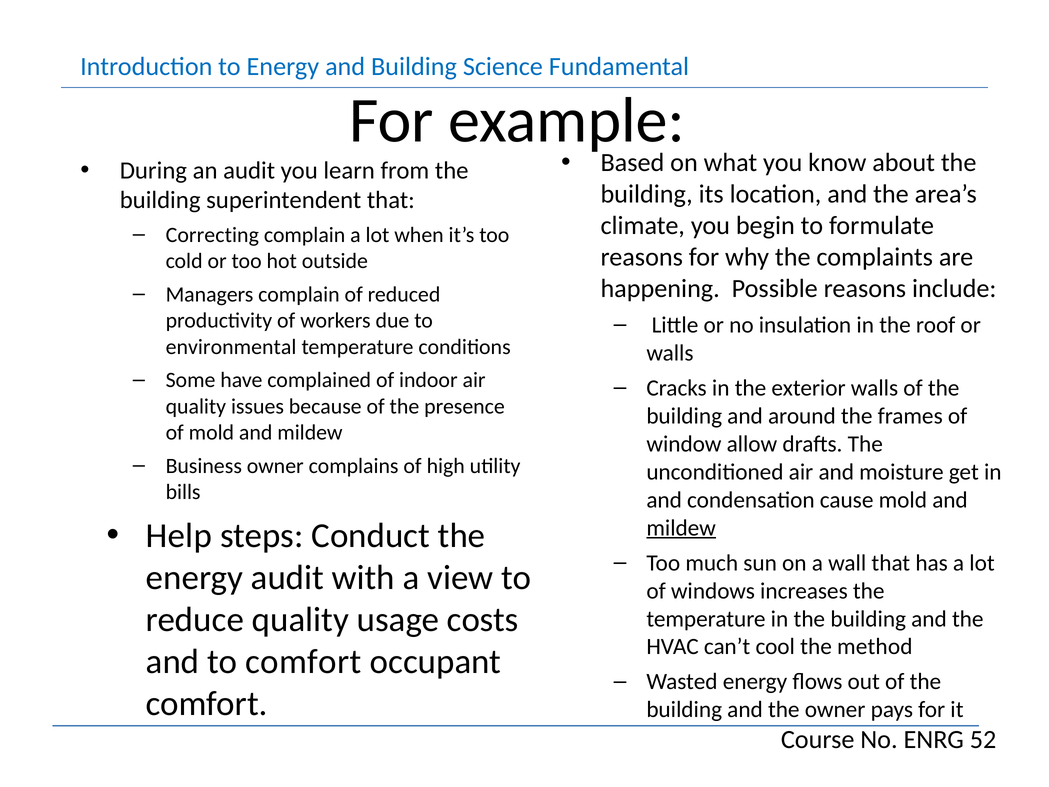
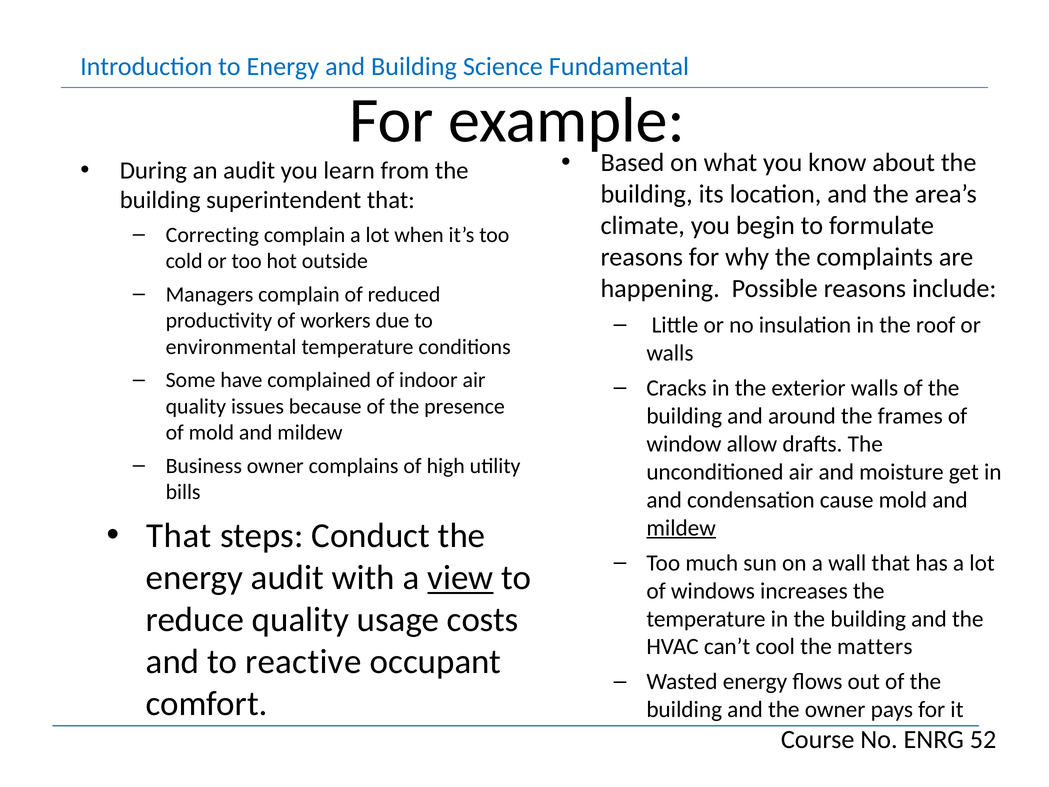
Help: Help -> That (179, 536)
view underline: none -> present (460, 578)
method: method -> matters (875, 647)
to comfort: comfort -> reactive (303, 662)
